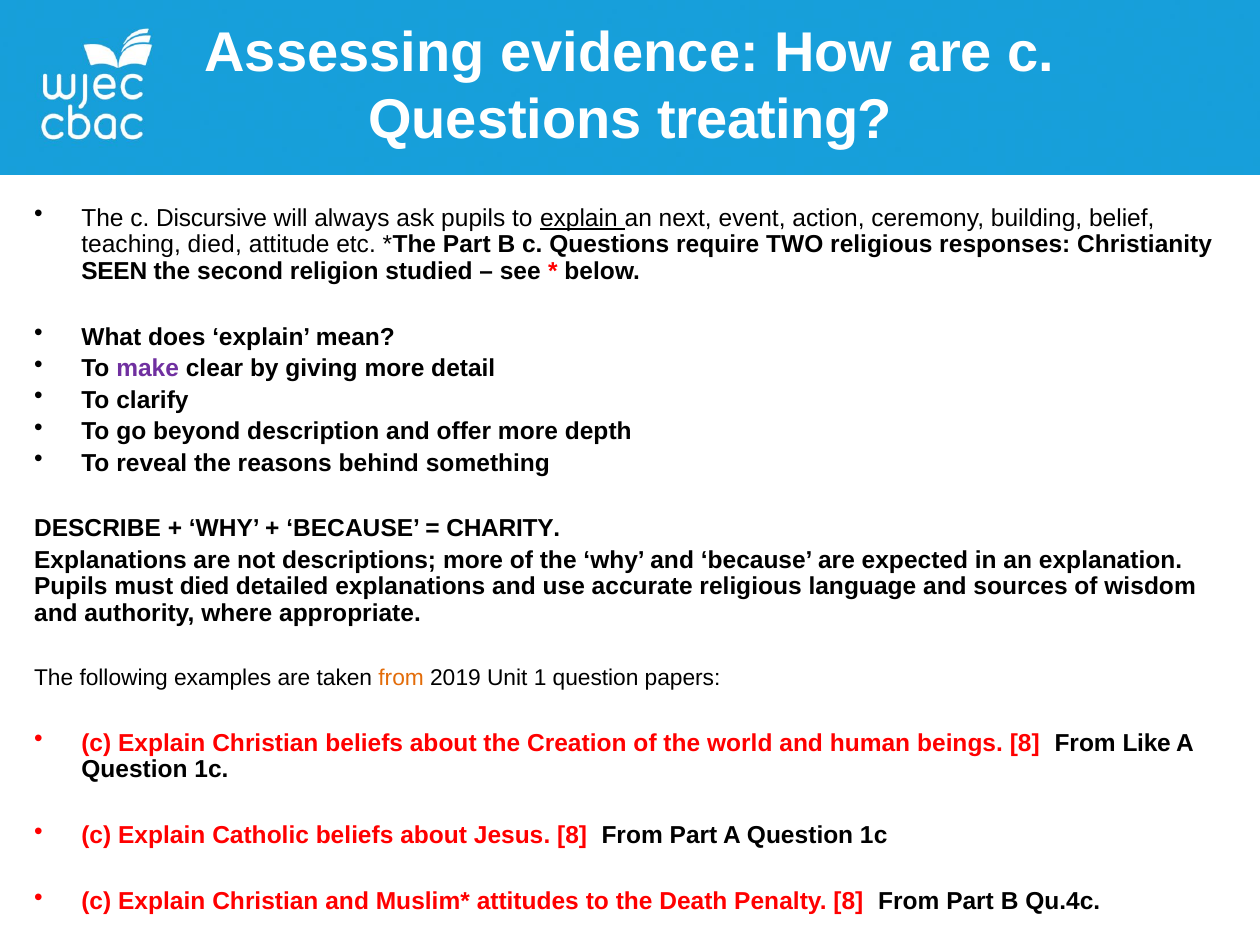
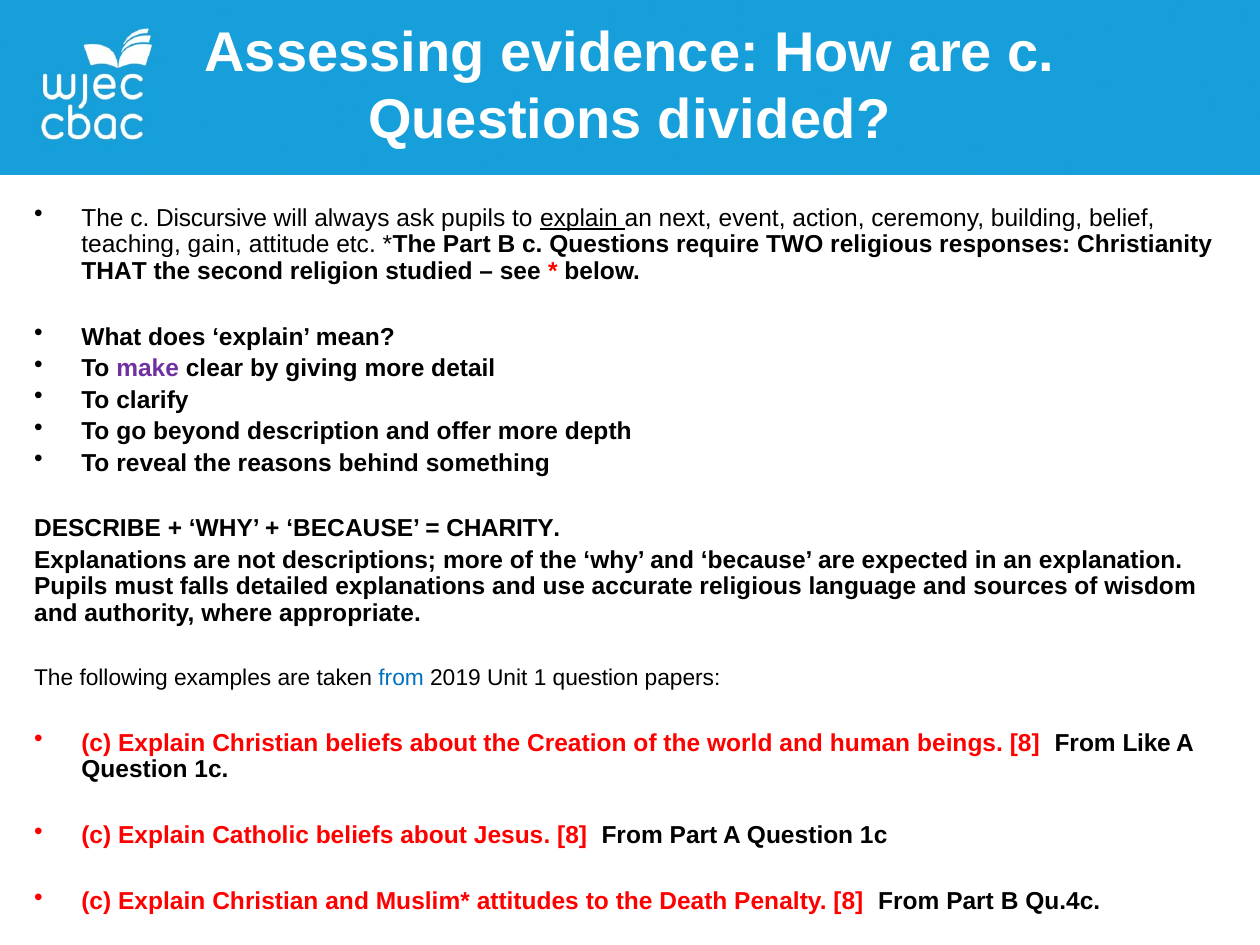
treating: treating -> divided (774, 120)
teaching died: died -> gain (215, 245)
SEEN: SEEN -> THAT (114, 271)
must died: died -> falls (204, 587)
from colour: orange -> blue (401, 678)
